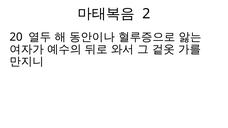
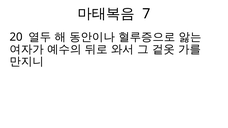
2: 2 -> 7 (146, 14)
